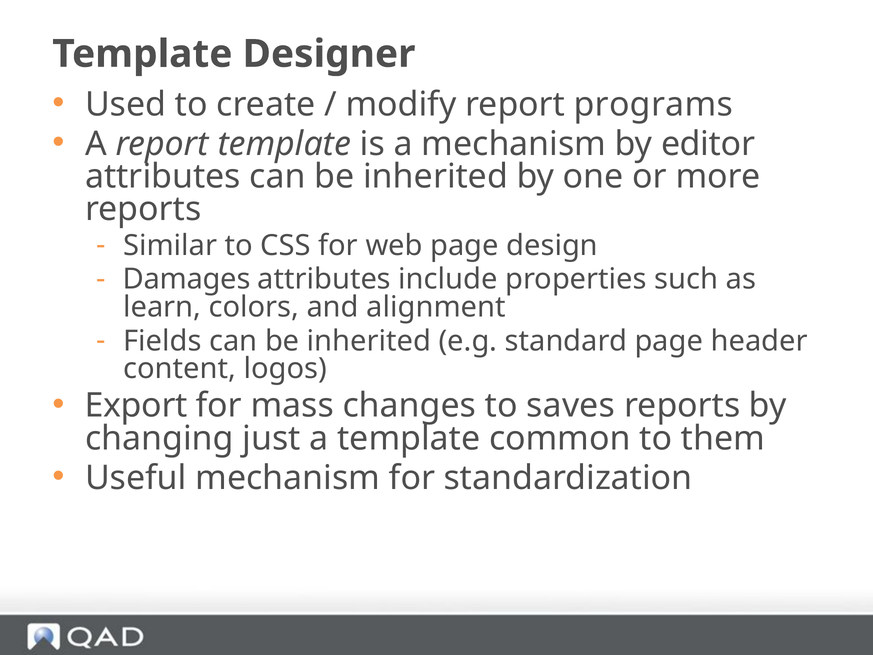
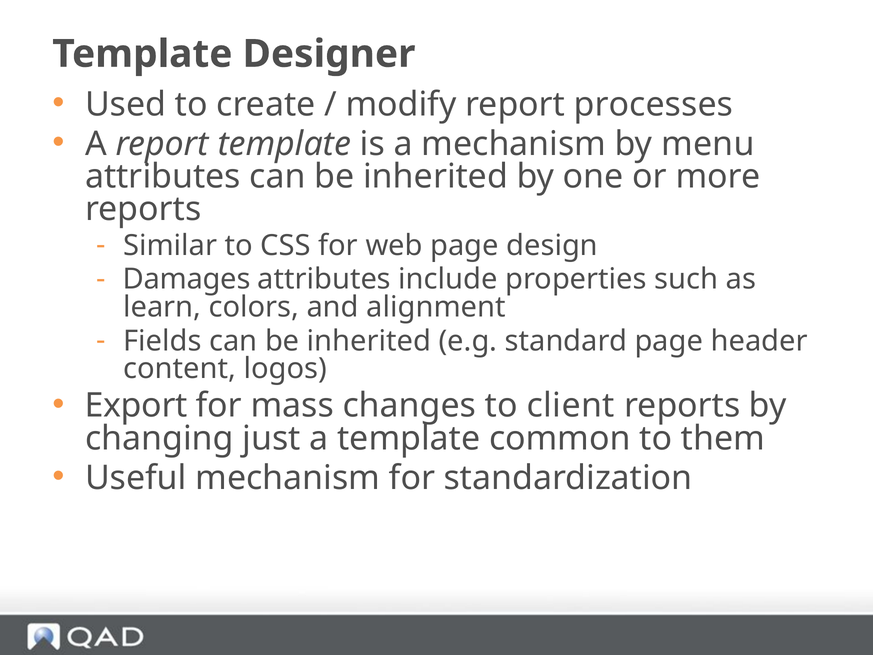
programs: programs -> processes (653, 104)
editor: editor -> menu (708, 144)
saves: saves -> client (571, 406)
